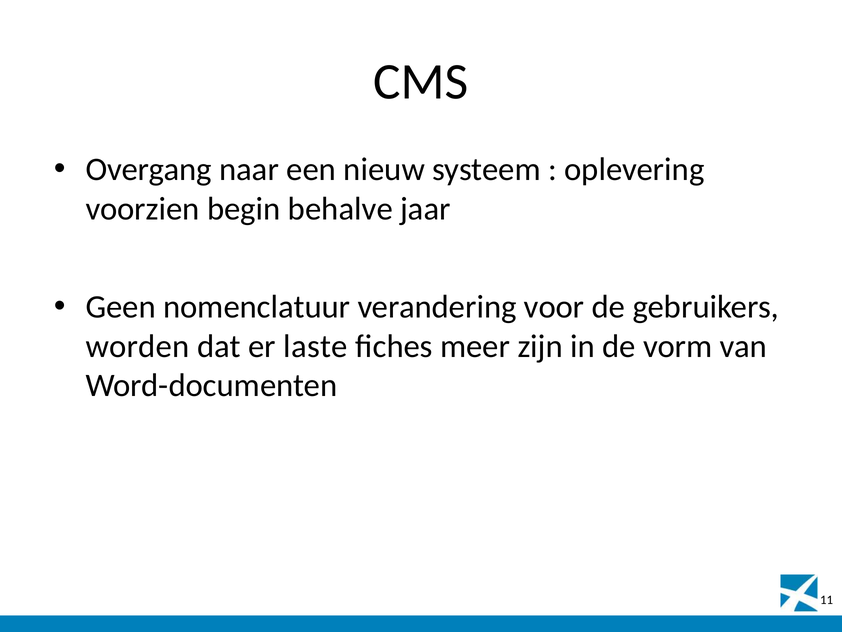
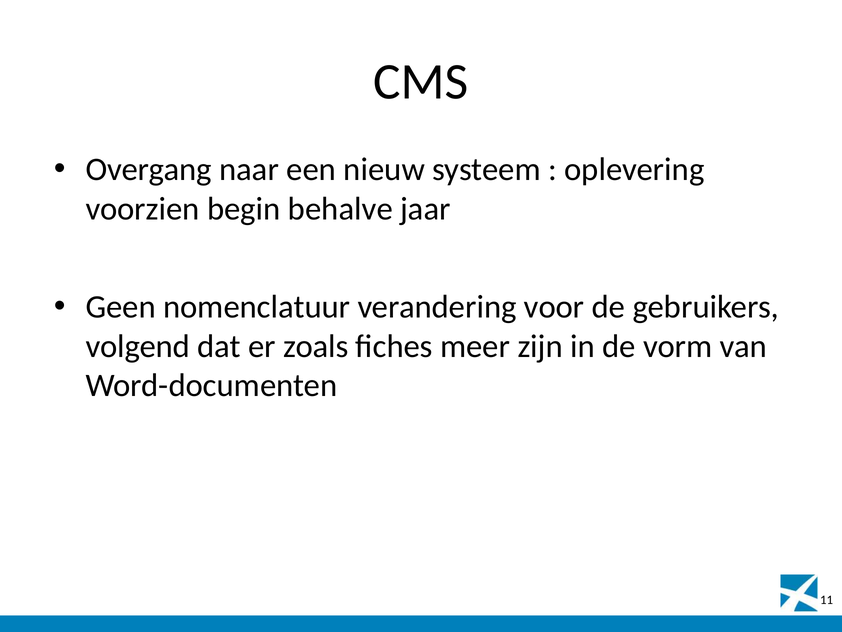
worden: worden -> volgend (138, 346)
laste: laste -> zoals (316, 346)
